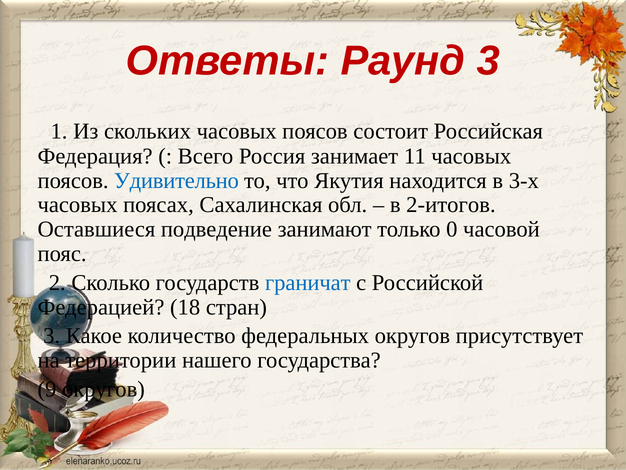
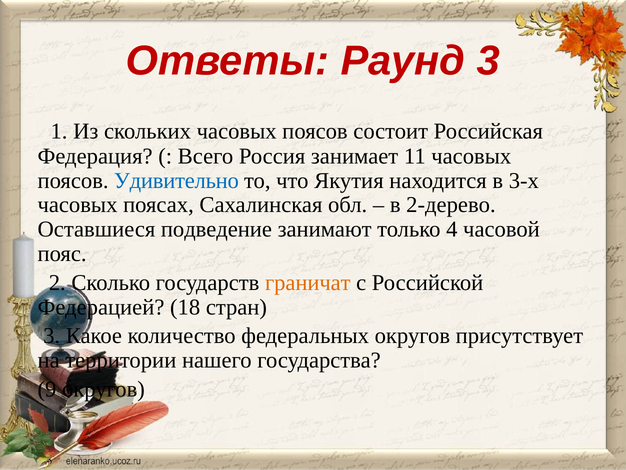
2-итогов: 2-итогов -> 2-дерево (451, 205)
0: 0 -> 4 (452, 229)
граничат colour: blue -> orange (308, 282)
